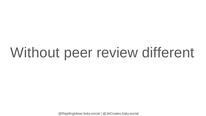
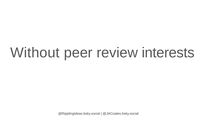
different: different -> interests (168, 53)
